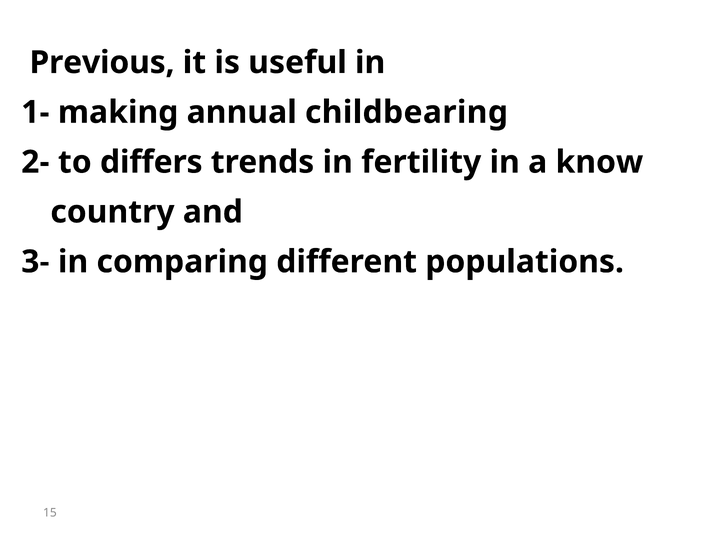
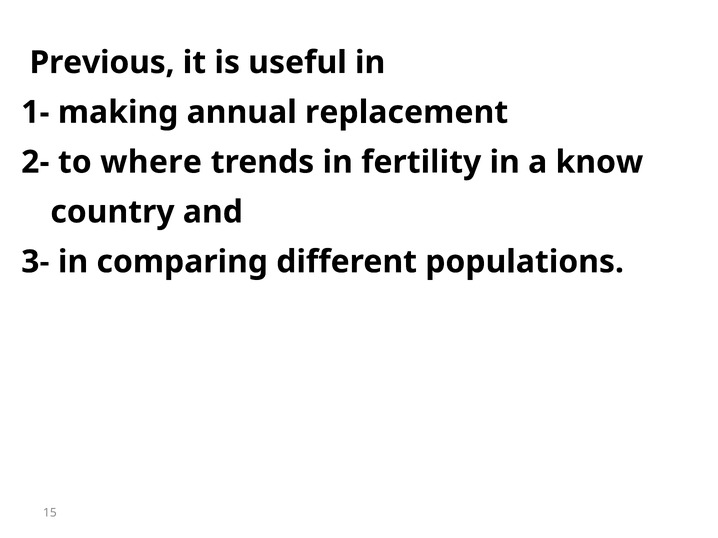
childbearing: childbearing -> replacement (407, 112)
differs: differs -> where (151, 162)
